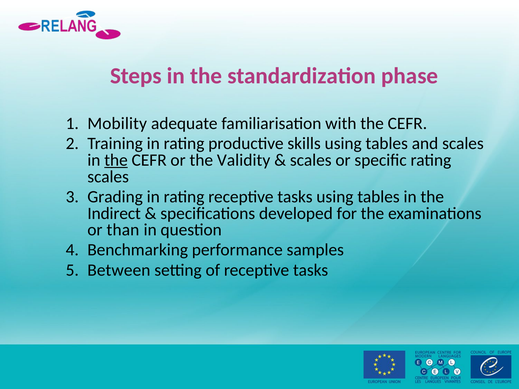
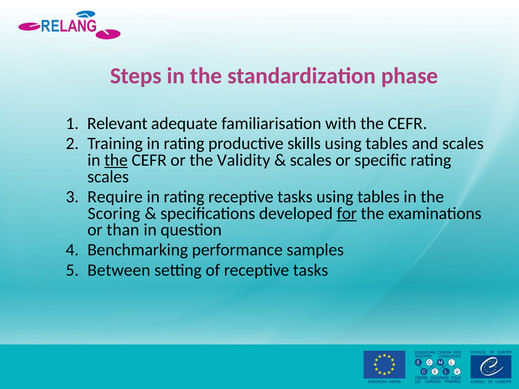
Mobility: Mobility -> Relevant (117, 123)
Grading: Grading -> Require (115, 197)
Indirect: Indirect -> Scoring (114, 213)
for underline: none -> present (347, 213)
